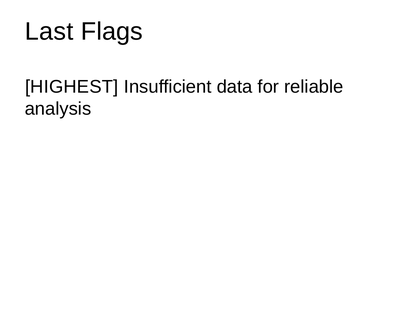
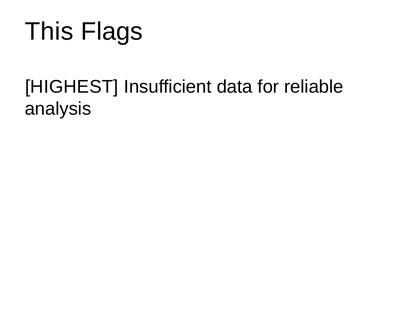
Last: Last -> This (49, 31)
